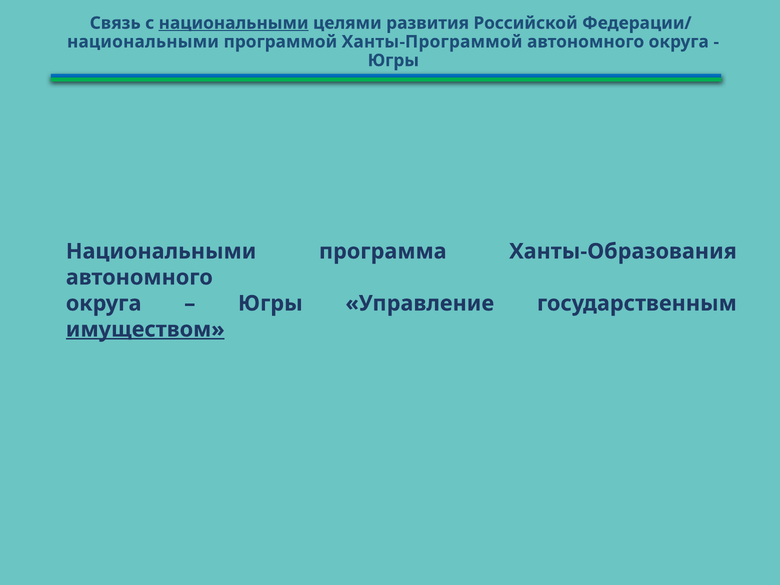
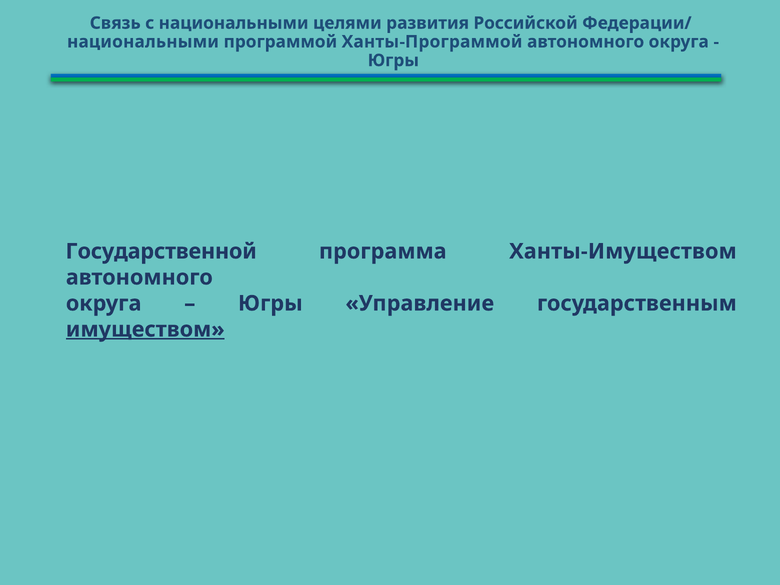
национальными underline: present -> none (234, 23)
Национальными: Национальными -> Государственной (161, 251)
Ханты-Образования: Ханты-Образования -> Ханты-Имуществом (623, 251)
